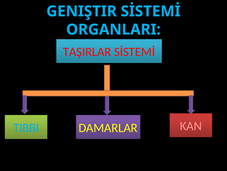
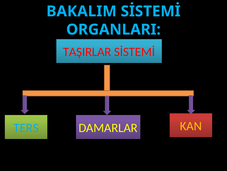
GENIŞTIR: GENIŞTIR -> BAKALIM (81, 11)
TIBBI: TIBBI -> TERS (26, 127)
KAN colour: pink -> yellow (191, 126)
